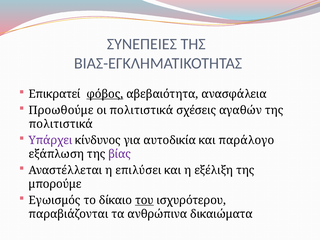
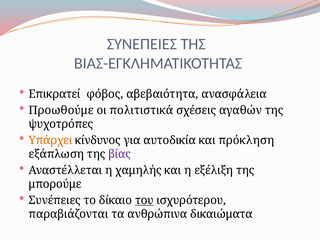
φόβος underline: present -> none (105, 94)
πολιτιστικά: πολιτιστικά -> ψυχοτρόπες (61, 124)
Υπάρχει colour: purple -> orange (51, 140)
παράλογο: παράλογο -> πρόκληση (246, 140)
επιλύσει: επιλύσει -> χαμηλής (138, 170)
Εγωισμός: Εγωισμός -> Συνέπειες (55, 200)
